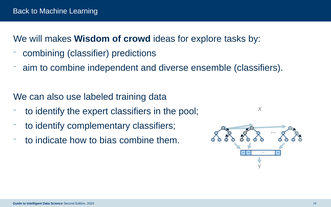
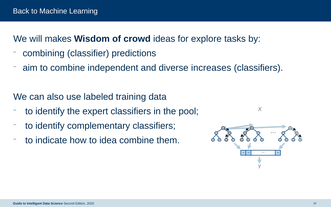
ensemble: ensemble -> increases (211, 68)
bias: bias -> idea (108, 140)
